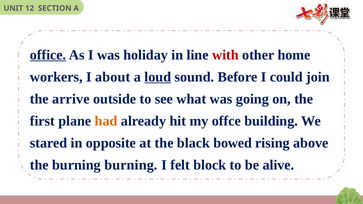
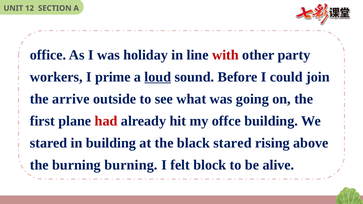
office underline: present -> none (48, 55)
home: home -> party (294, 55)
about: about -> prime (113, 77)
had colour: orange -> red (106, 121)
in opposite: opposite -> building (111, 143)
black bowed: bowed -> stared (232, 143)
